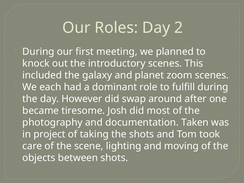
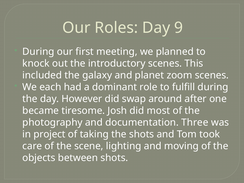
2: 2 -> 9 (179, 28)
Taken: Taken -> Three (195, 122)
